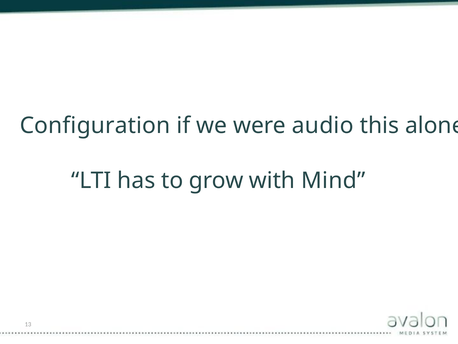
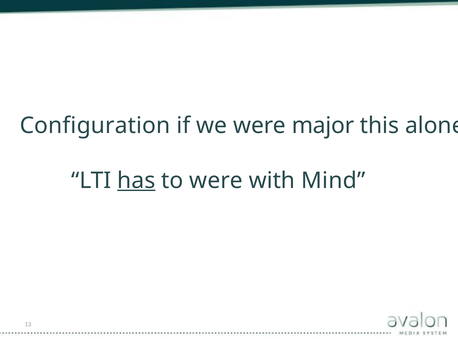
audio: audio -> major (323, 125)
has underline: none -> present (136, 180)
to grow: grow -> were (216, 180)
